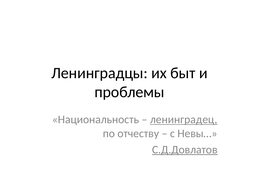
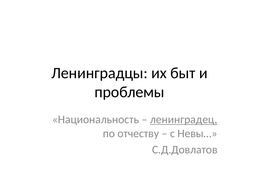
С.Д.Довлатов underline: present -> none (185, 149)
